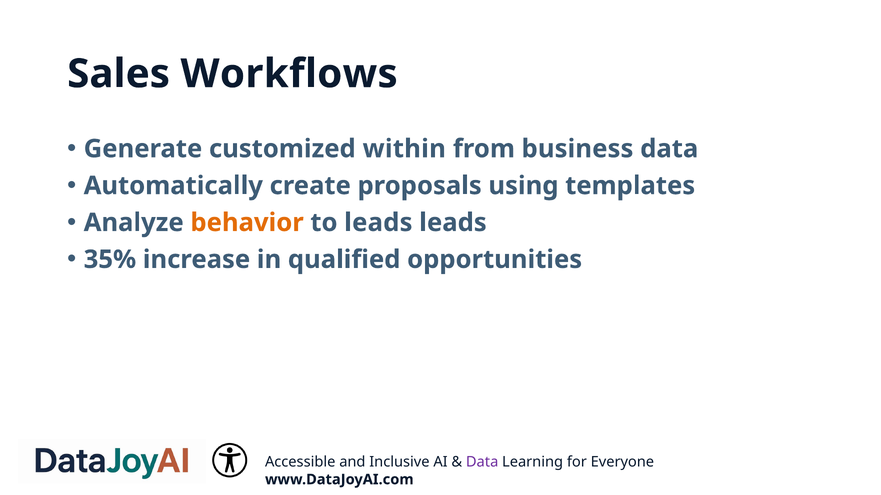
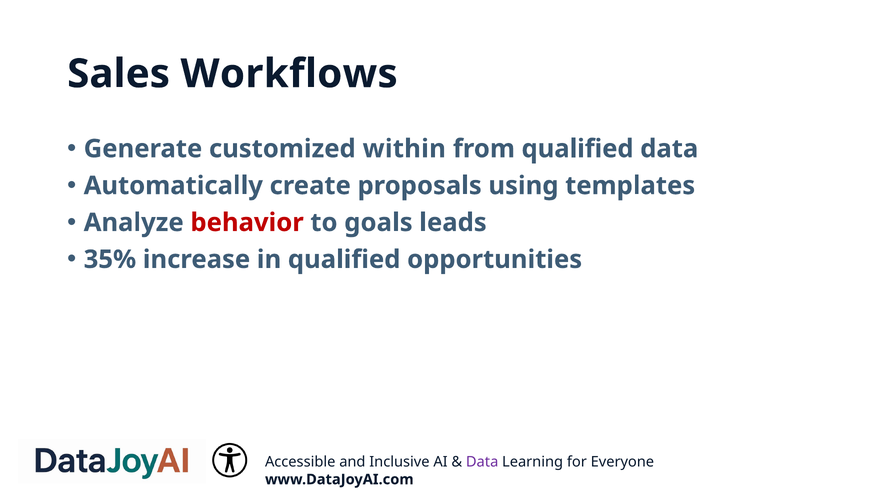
from business: business -> qualified (578, 149)
behavior colour: orange -> red (247, 223)
to leads: leads -> goals (378, 223)
